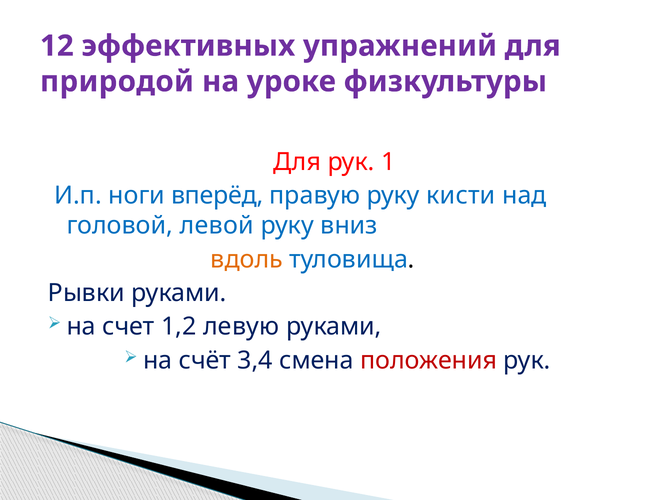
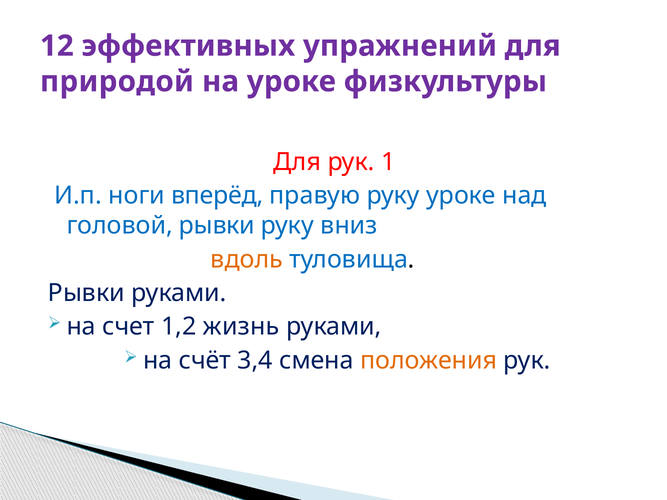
руку кисти: кисти -> уроке (461, 196)
головой левой: левой -> рывки (217, 226)
левую: левую -> жизнь (241, 327)
положения colour: red -> orange (429, 361)
